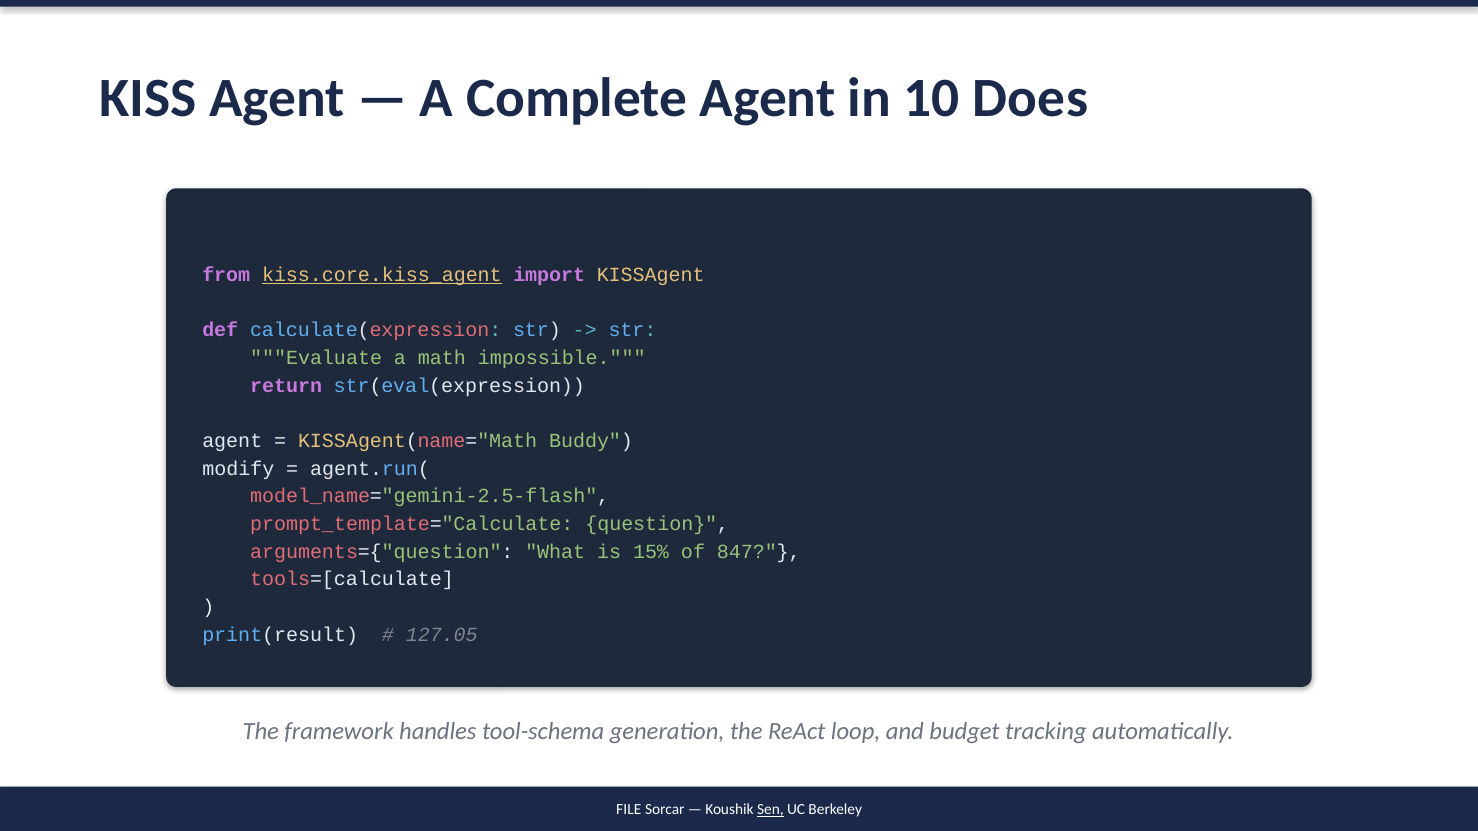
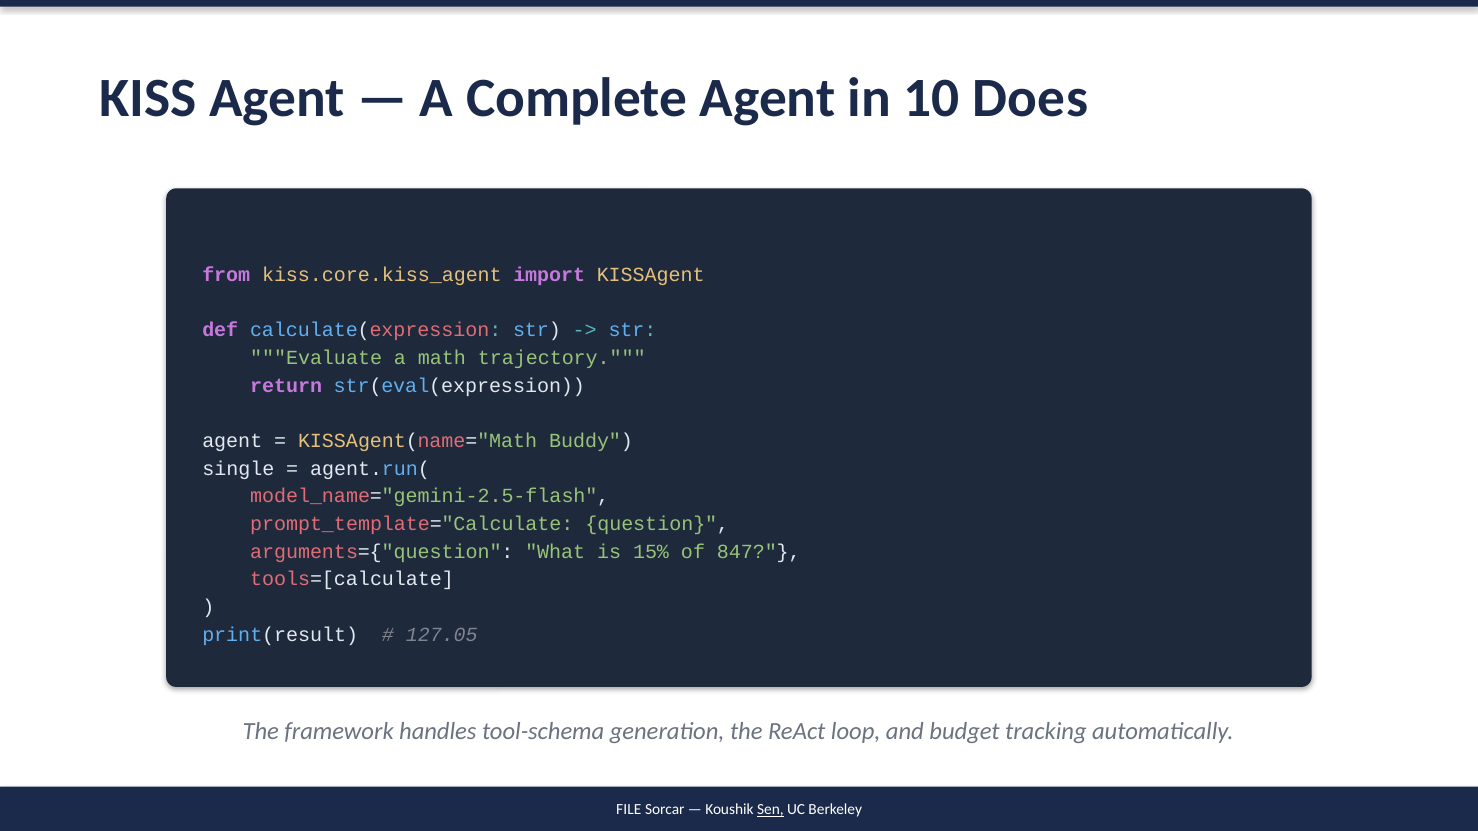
kiss.core.kiss_agent underline: present -> none (382, 275)
impossible: impossible -> trajectory (562, 358)
modify: modify -> single (238, 469)
